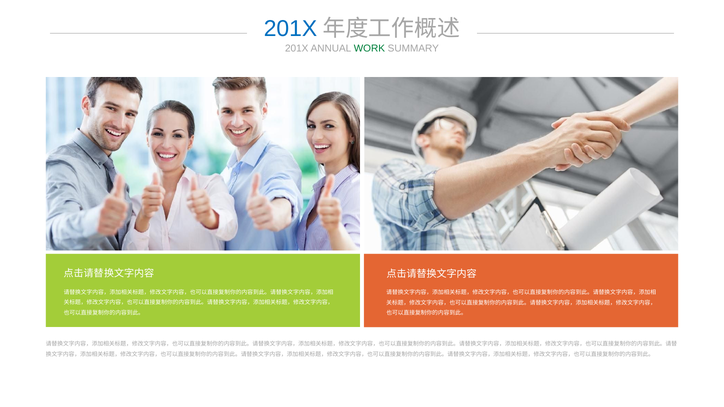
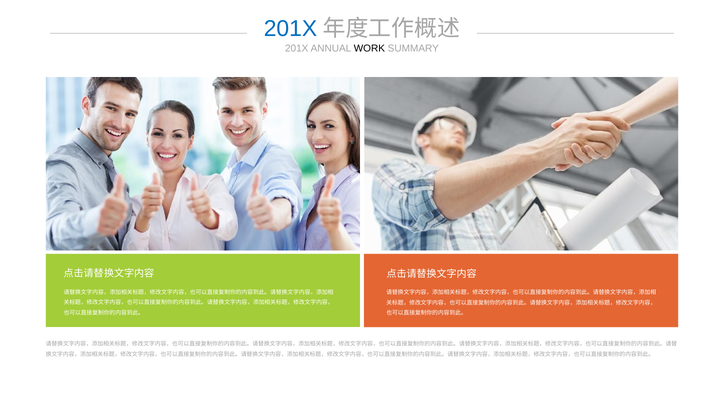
WORK colour: green -> black (369, 49)
